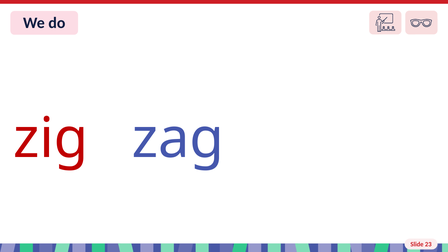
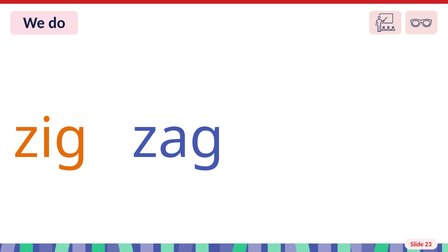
zig colour: red -> orange (51, 139)
